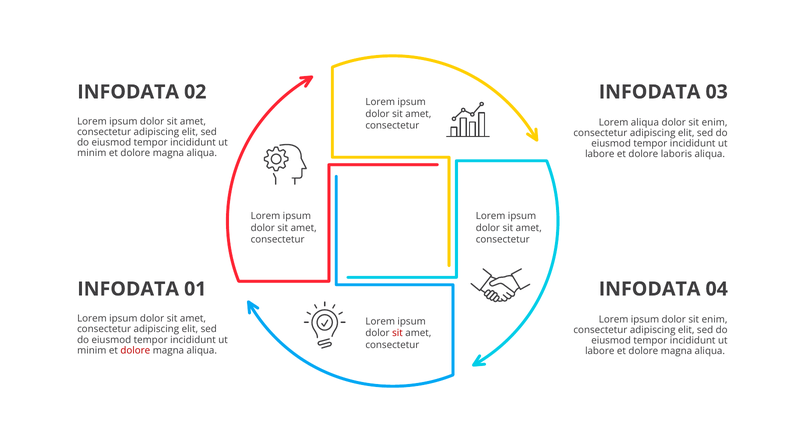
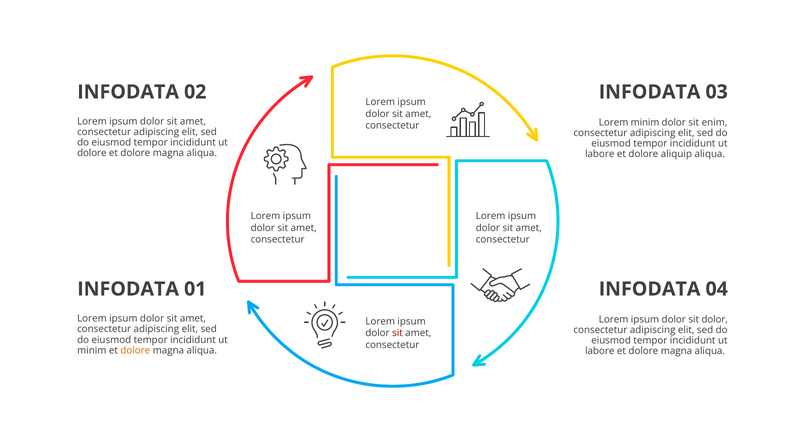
Lorem aliqua: aliqua -> minim (645, 122)
minim: minim -> dolore (92, 153)
laboris: laboris -> aliquip (676, 154)
ipsum dolor sit enim: enim -> dolor (715, 320)
dolore colour: red -> orange (135, 351)
